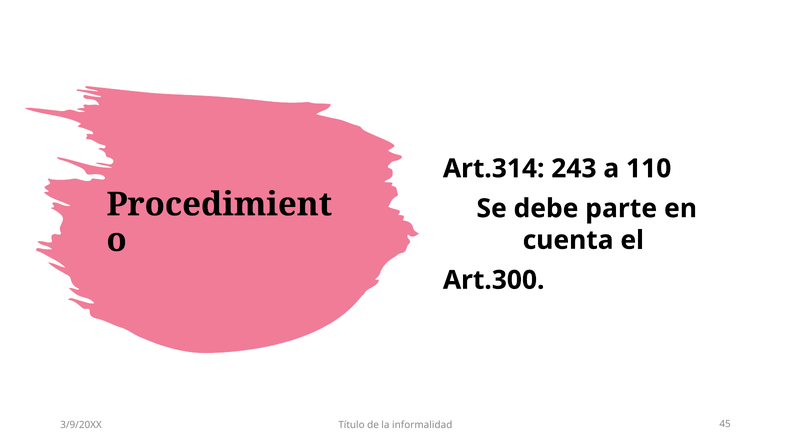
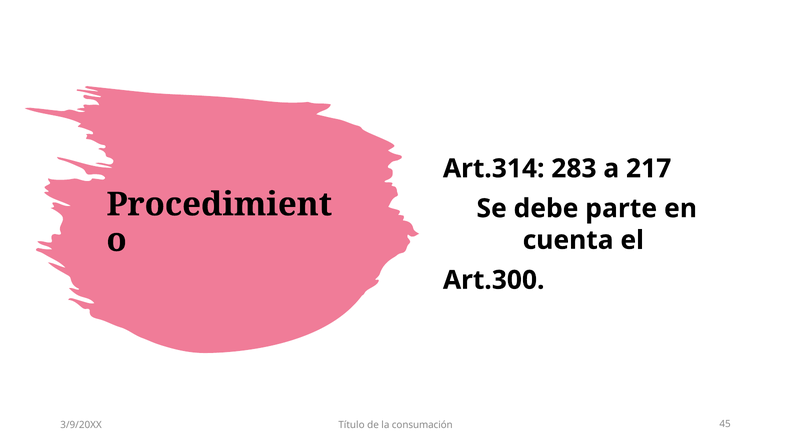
243: 243 -> 283 (574, 169)
110: 110 -> 217 (649, 169)
informalidad: informalidad -> consumación (422, 425)
